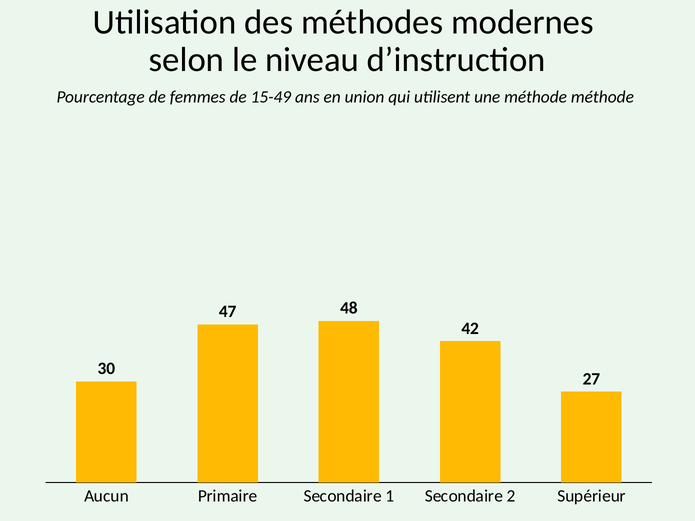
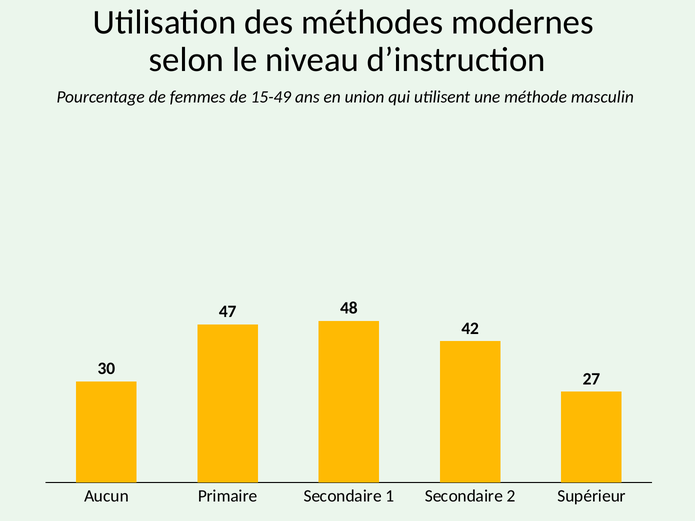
méthode méthode: méthode -> masculin (602, 97)
